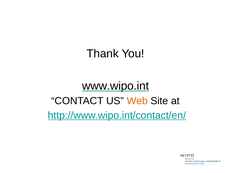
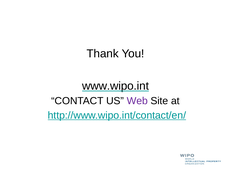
Web colour: orange -> purple (137, 101)
